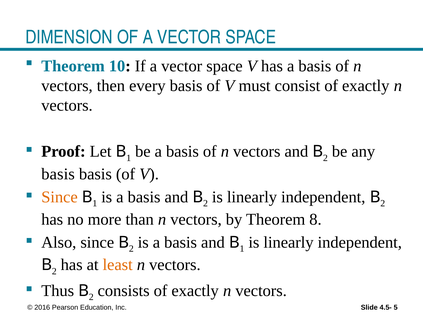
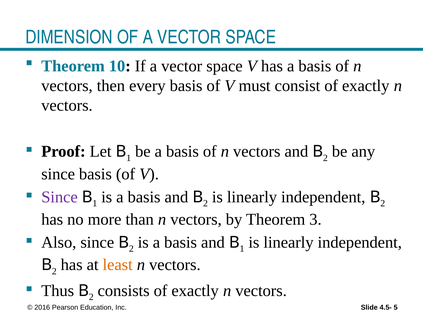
basis: basis -> since (58, 174)
Since colour: orange -> purple (59, 197)
8: 8 -> 3 (316, 220)
